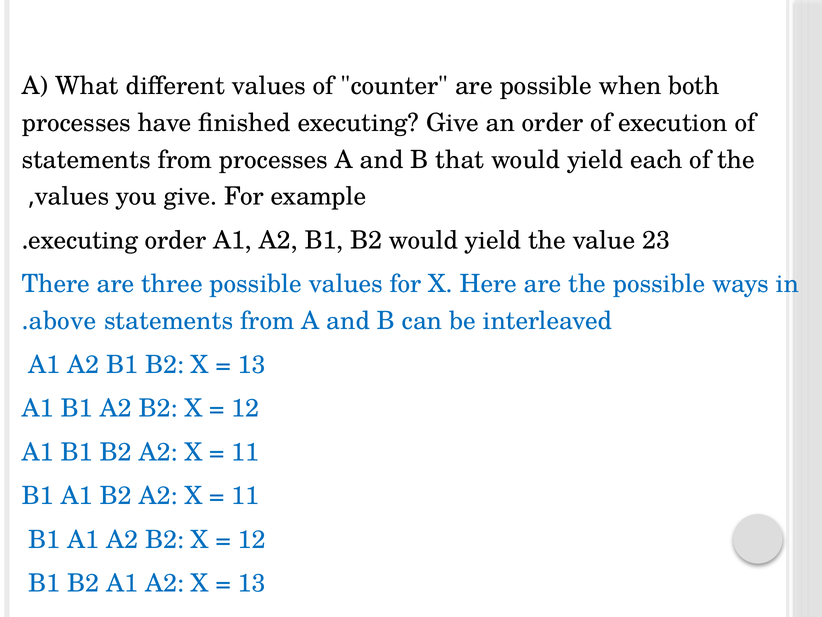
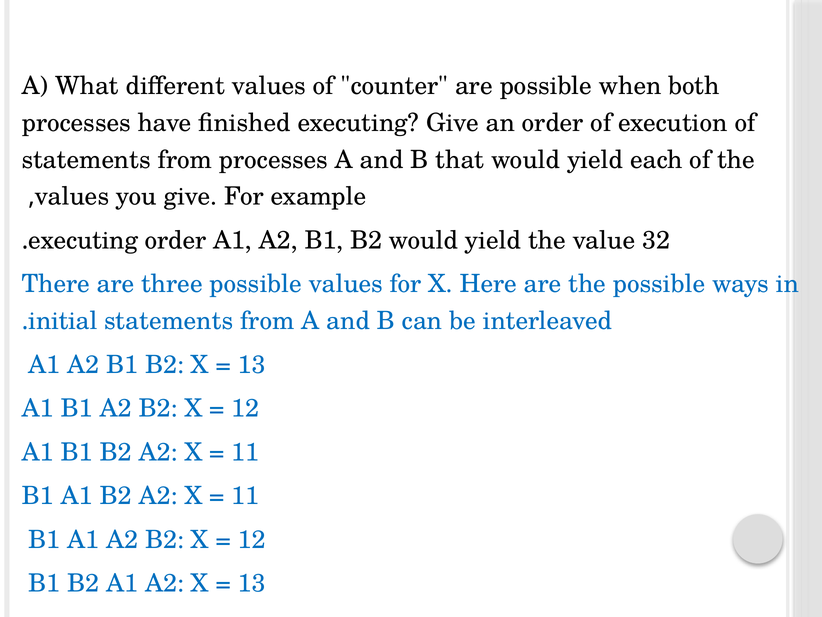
23: 23 -> 32 (656, 240)
above: above -> initial (63, 321)
